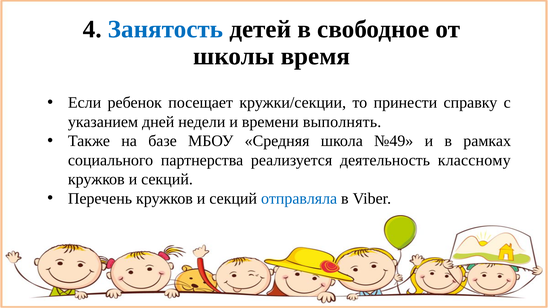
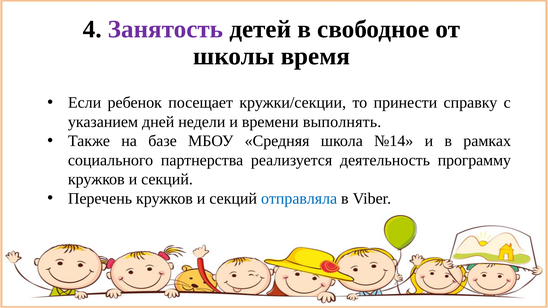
Занятость colour: blue -> purple (166, 29)
№49: №49 -> №14 (394, 141)
классному: классному -> программу (474, 160)
